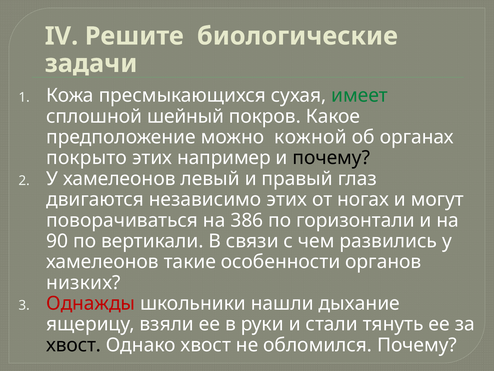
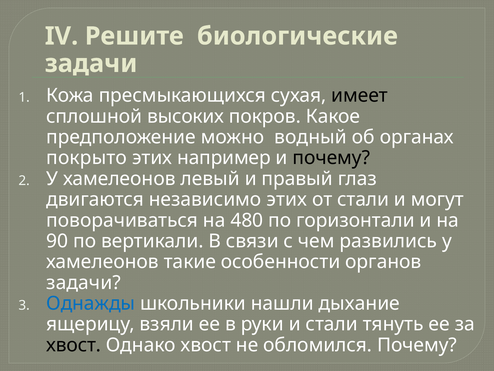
имеет colour: green -> black (360, 96)
шейный: шейный -> высоких (186, 116)
кожной: кожной -> водный (310, 137)
от ногах: ногах -> стали (363, 199)
386: 386 -> 480 (247, 220)
низких: низких -> задачи (84, 282)
Однажды colour: red -> blue (91, 303)
